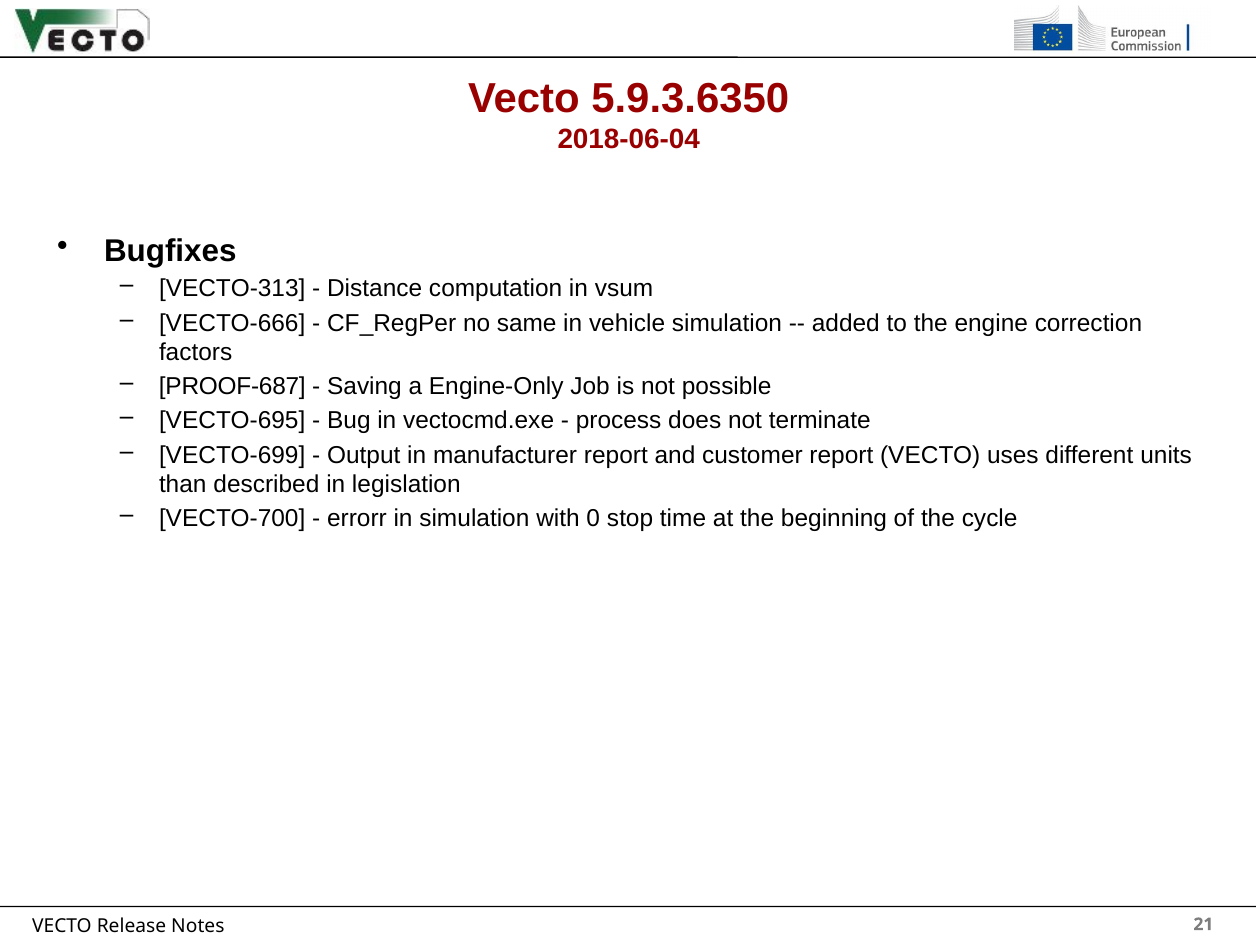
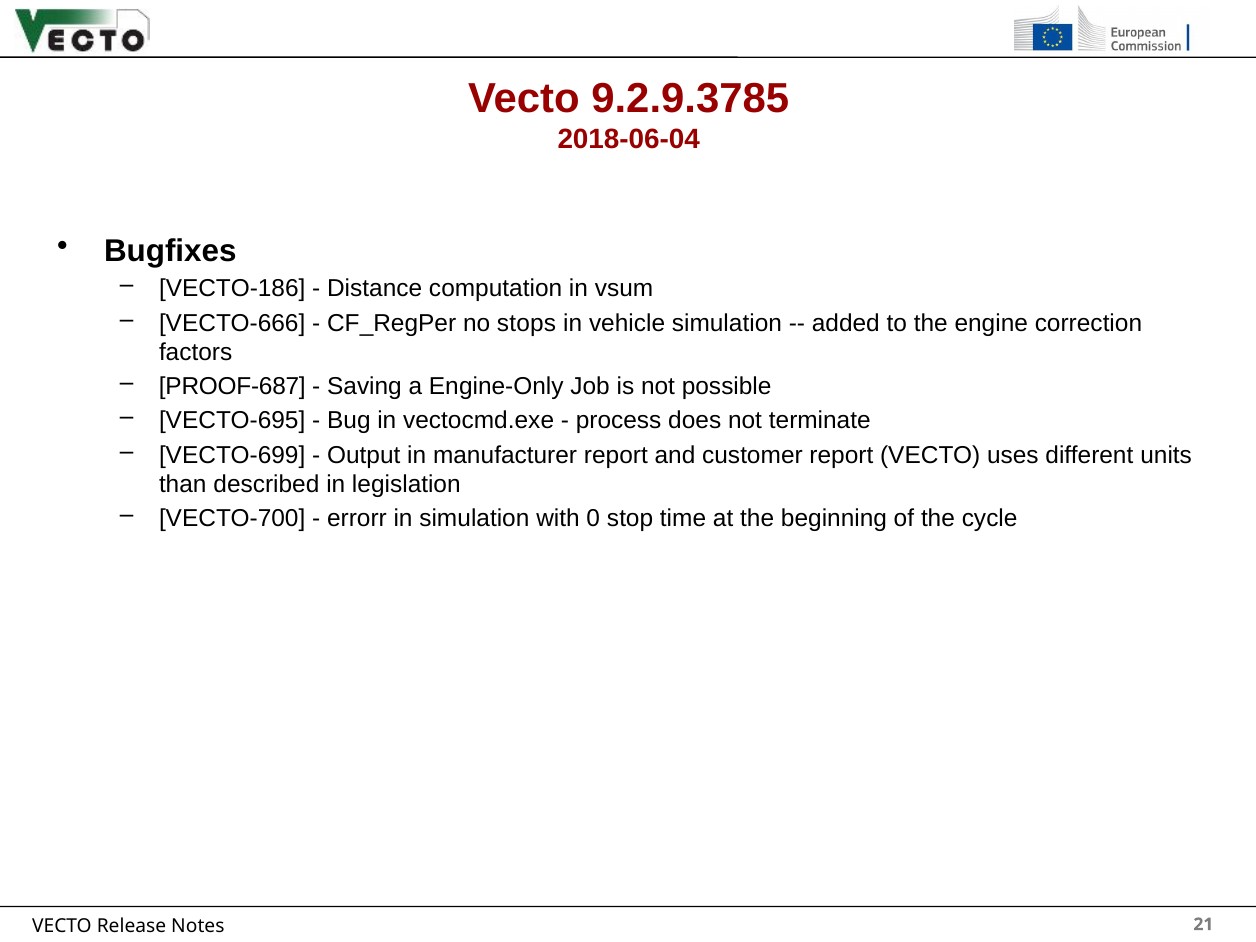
5.9.3.6350: 5.9.3.6350 -> 9.2.9.3785 (690, 98)
VECTO-313: VECTO-313 -> VECTO-186 (232, 289)
same: same -> stops (527, 323)
